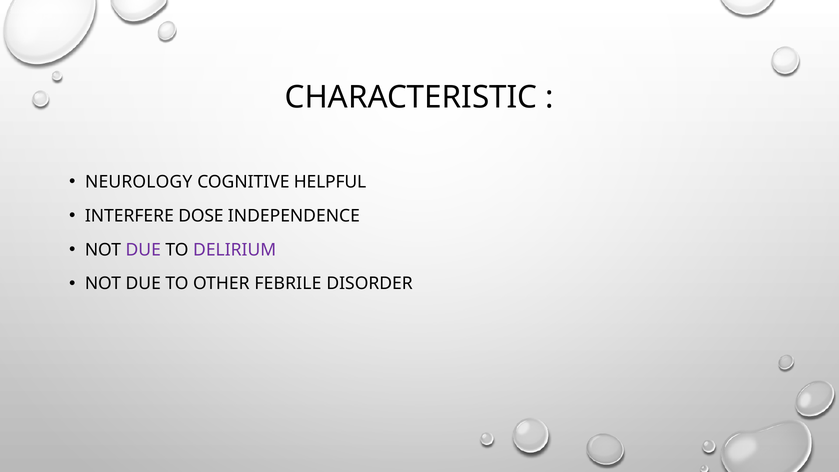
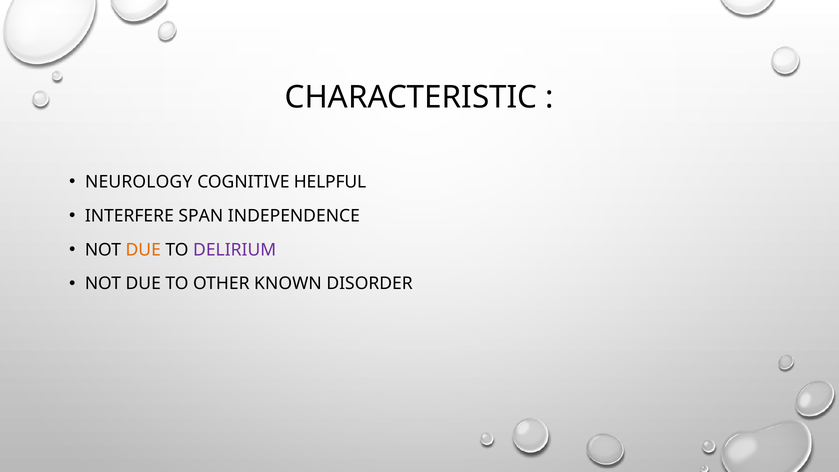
DOSE: DOSE -> SPAN (201, 216)
DUE colour: purple -> orange (143, 250)
FEBRILE: FEBRILE -> KNOWN (288, 284)
